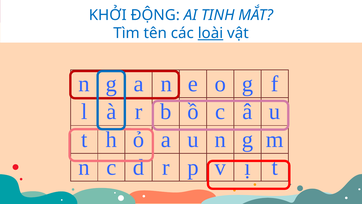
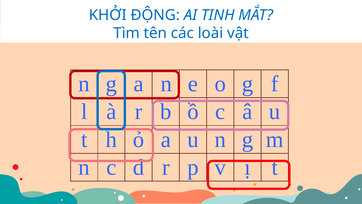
loài underline: present -> none (210, 33)
